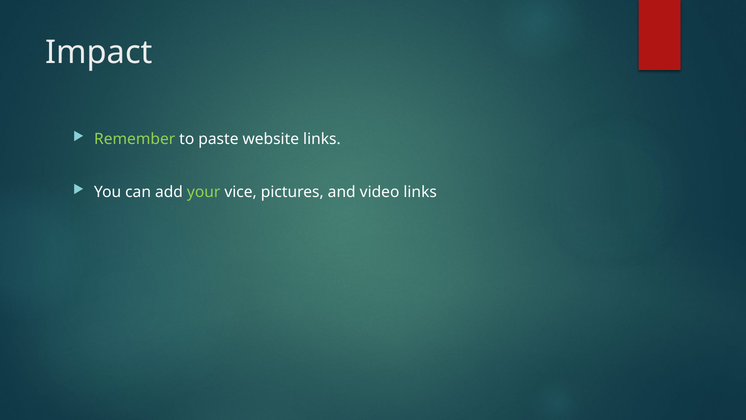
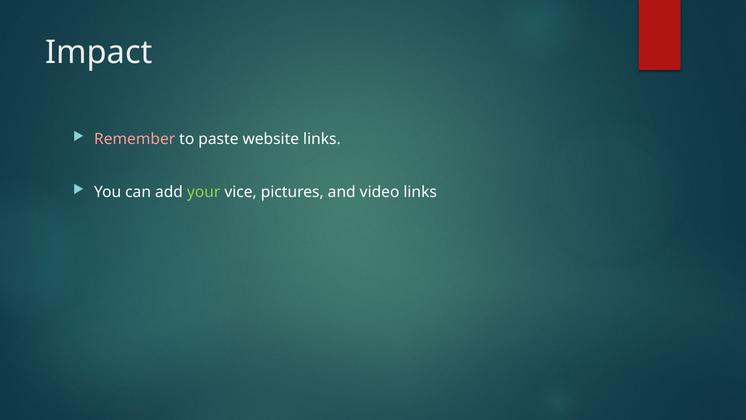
Remember colour: light green -> pink (135, 139)
